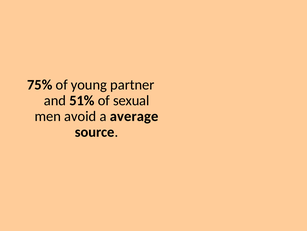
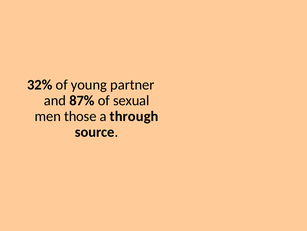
75%: 75% -> 32% (40, 85)
51%: 51% -> 87% (82, 100)
avoid: avoid -> those (80, 116)
average: average -> through (134, 116)
